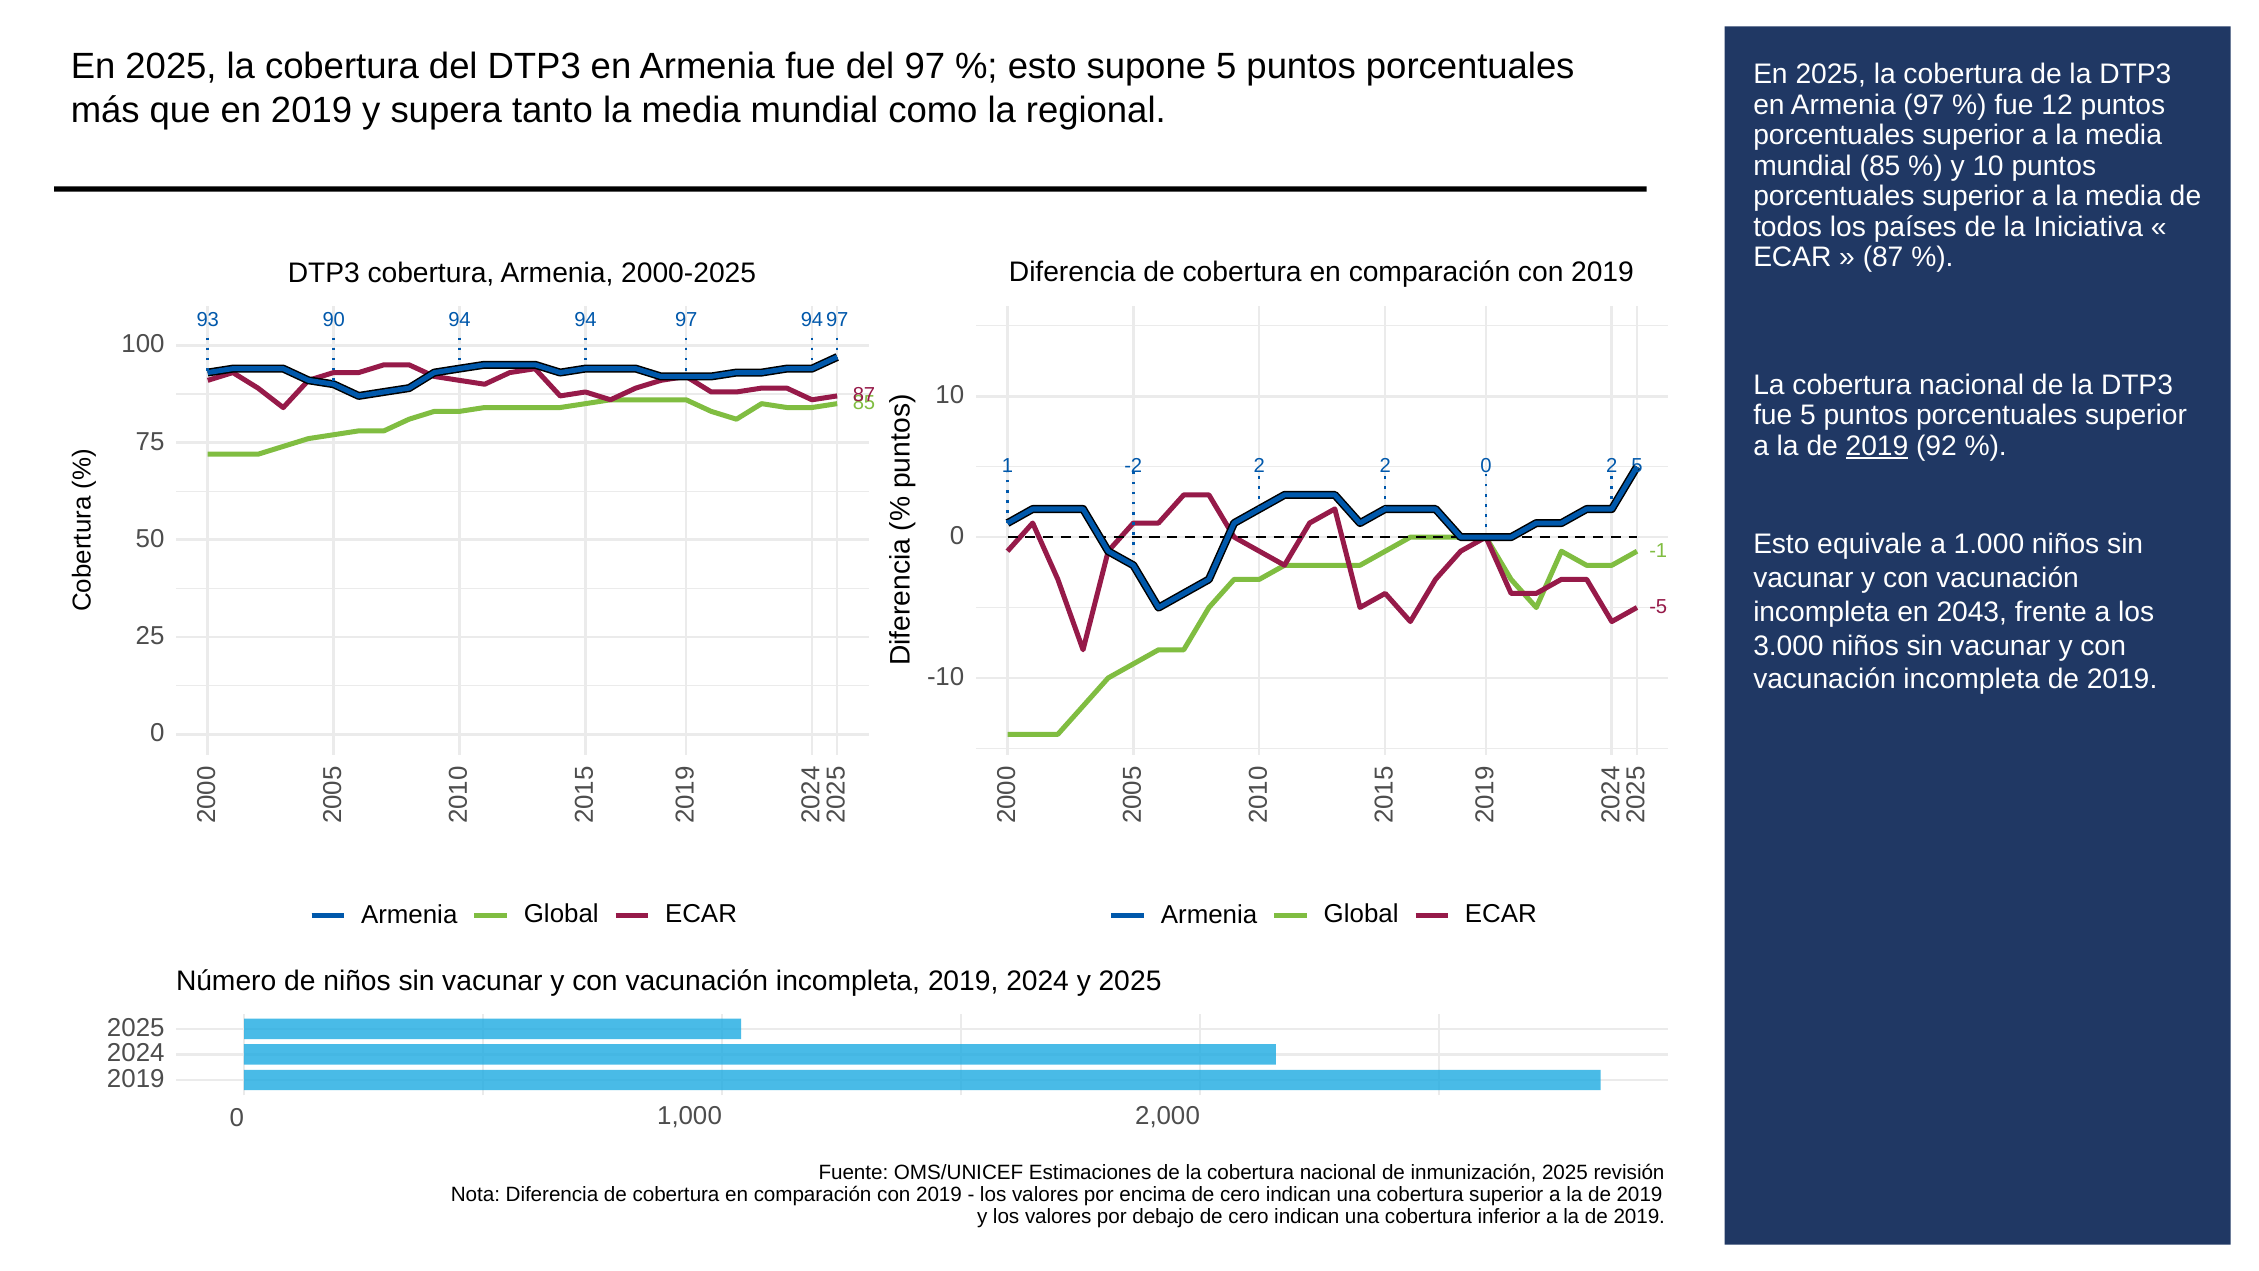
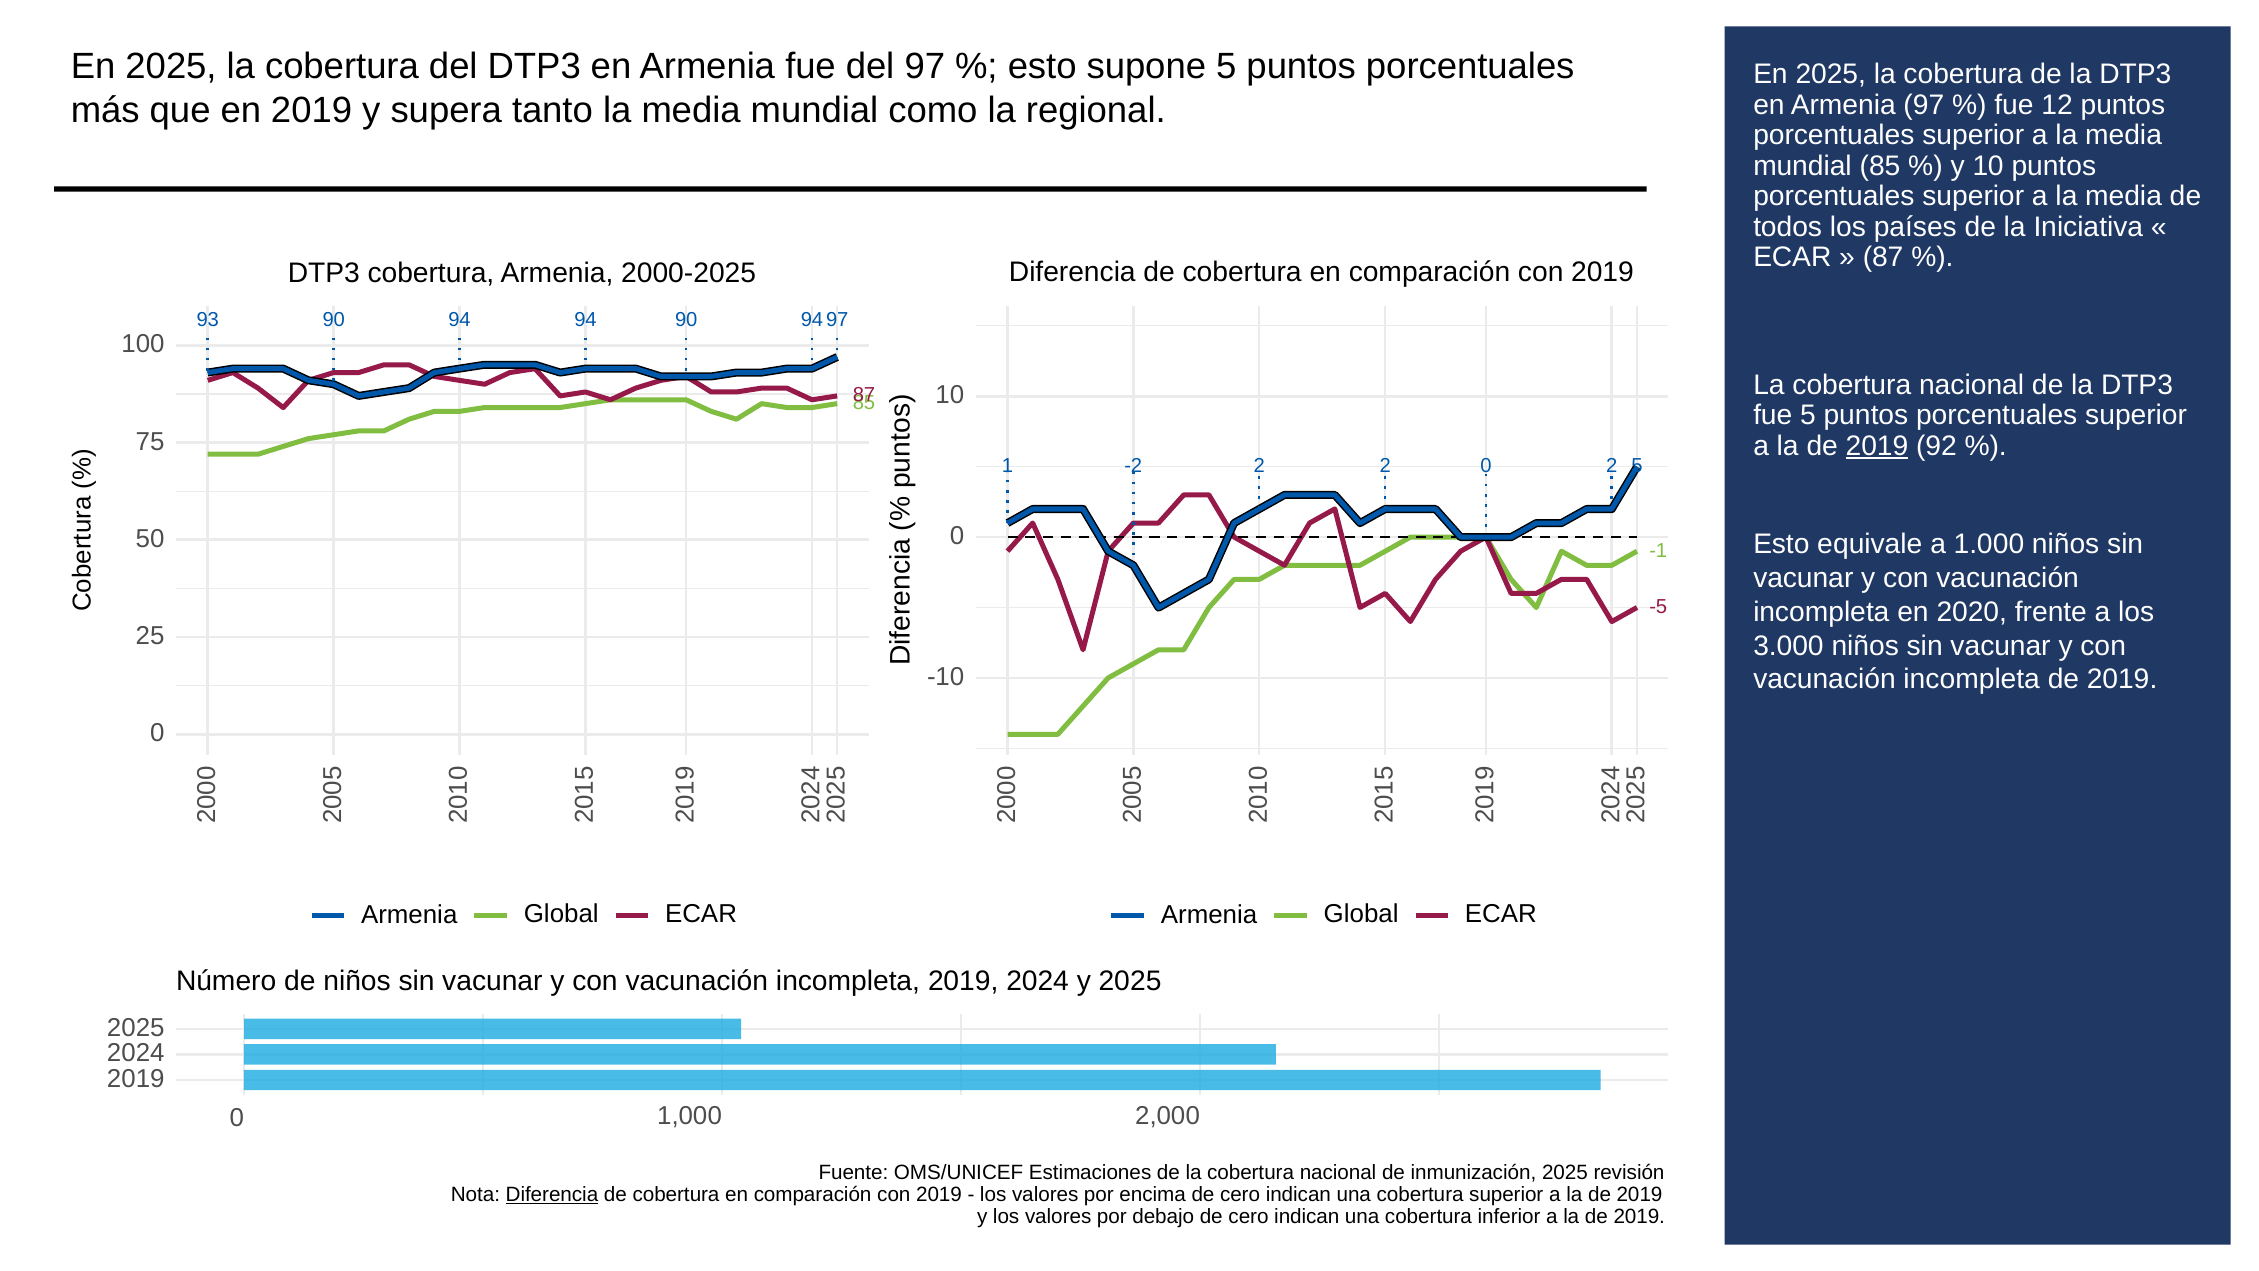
94 97: 97 -> 90 (686, 320)
2043: 2043 -> 2020 (1972, 612)
Diferencia underline: none -> present (552, 1194)
